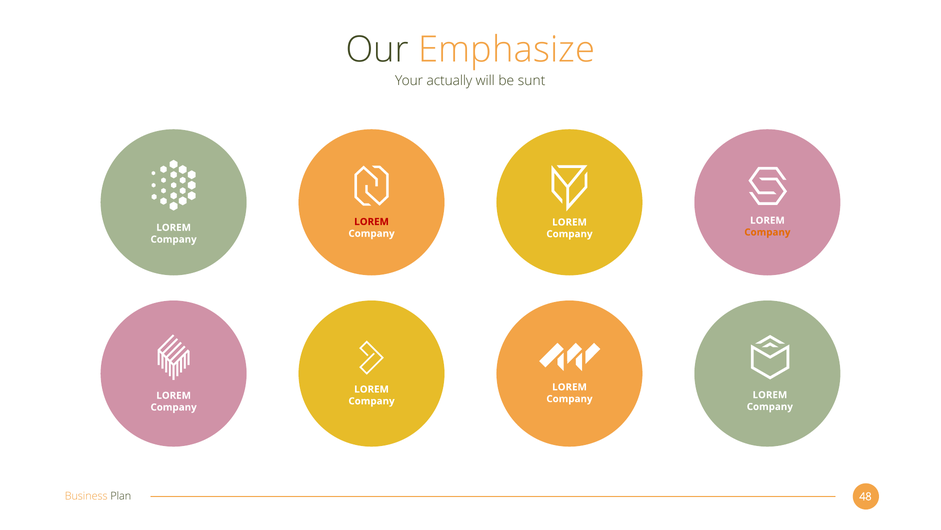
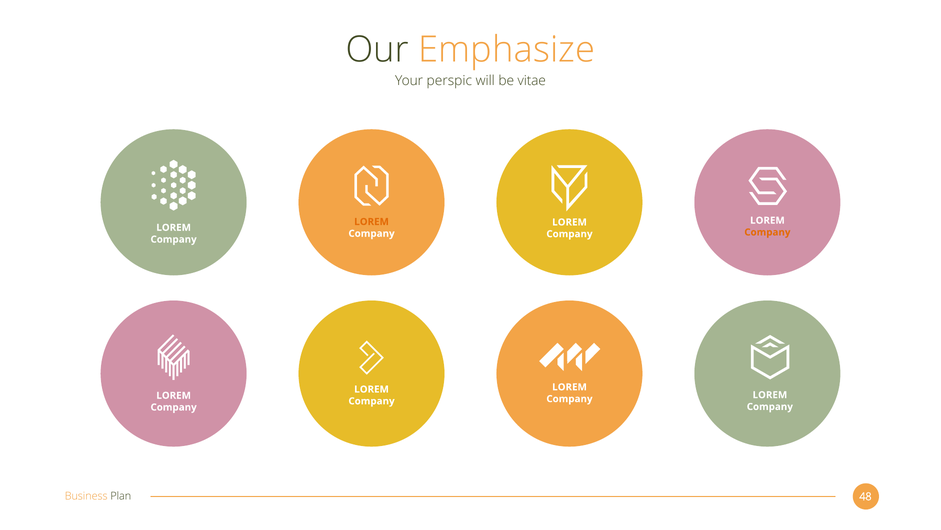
actually: actually -> perspic (449, 81)
sunt: sunt -> vitae (532, 81)
LOREM colour: red -> orange (372, 221)
